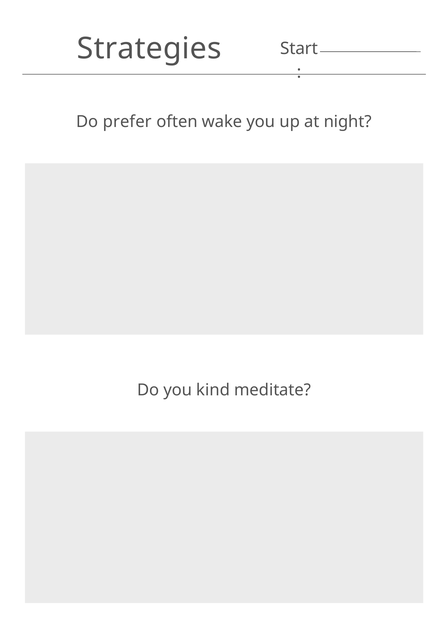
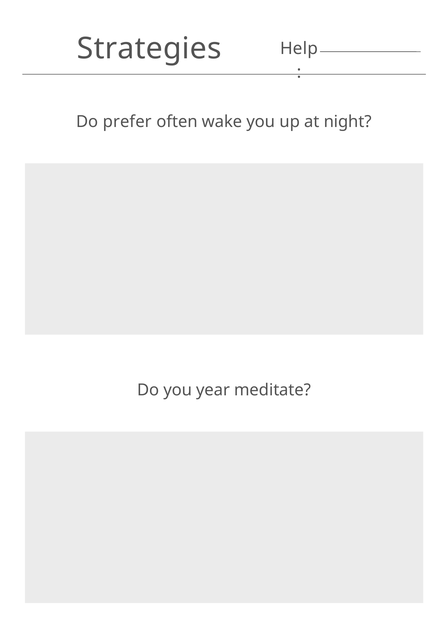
Start: Start -> Help (299, 48)
kind: kind -> year (213, 390)
